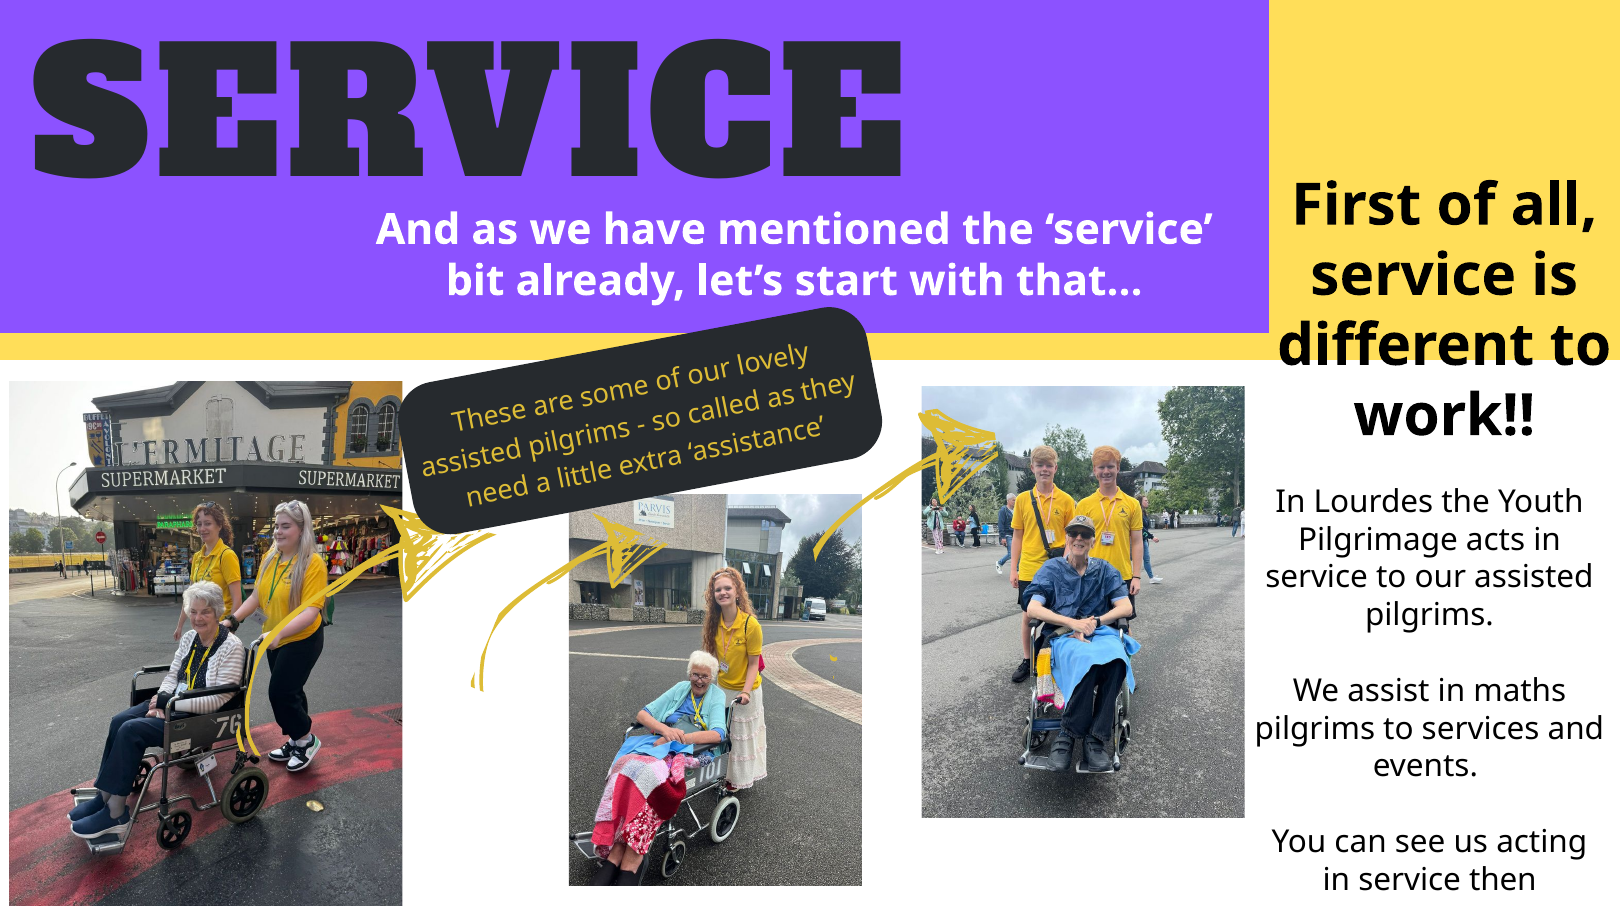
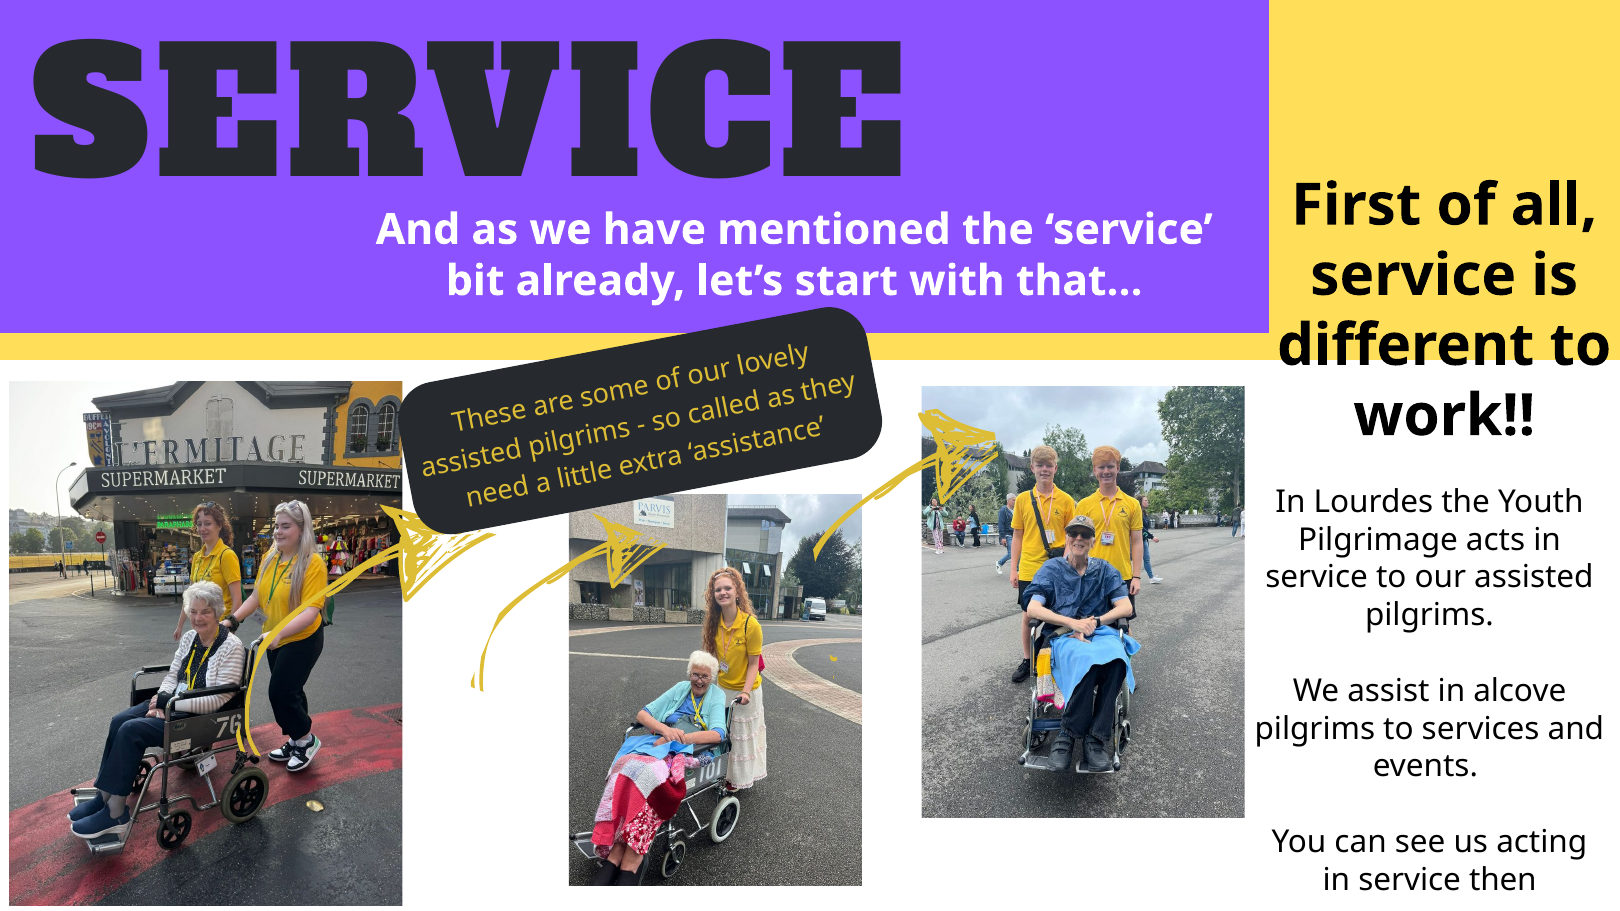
maths: maths -> alcove (1520, 691)
